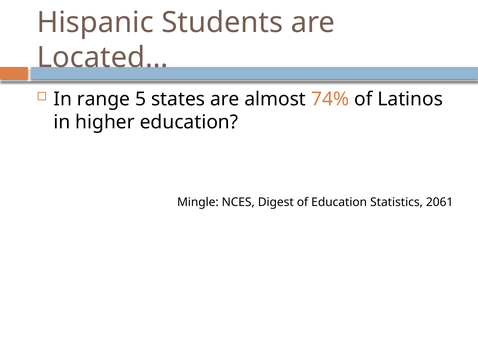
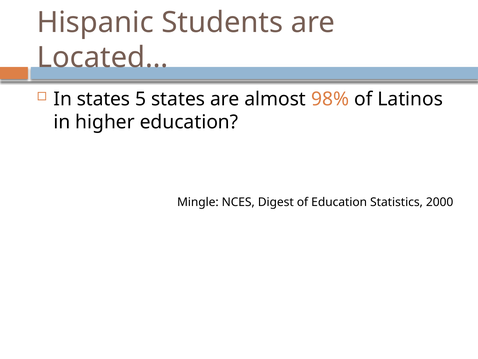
In range: range -> states (104, 99)
74%: 74% -> 98% (330, 99)
2061: 2061 -> 2000 (440, 202)
